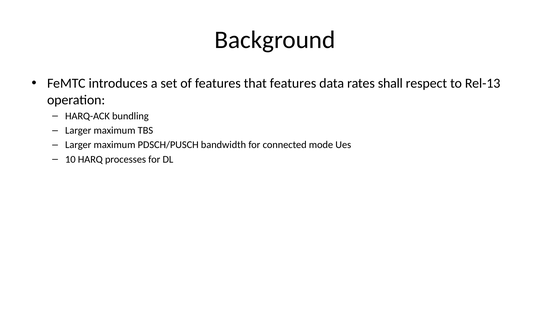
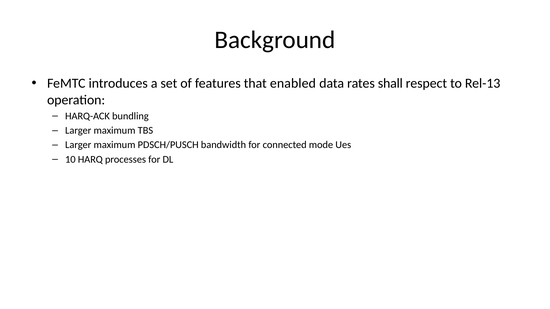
that features: features -> enabled (293, 83)
